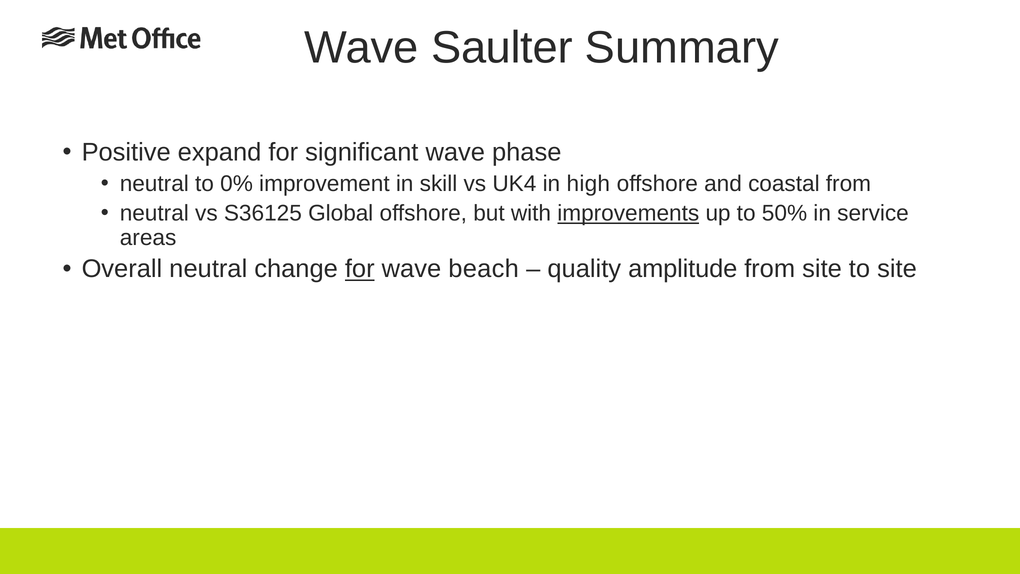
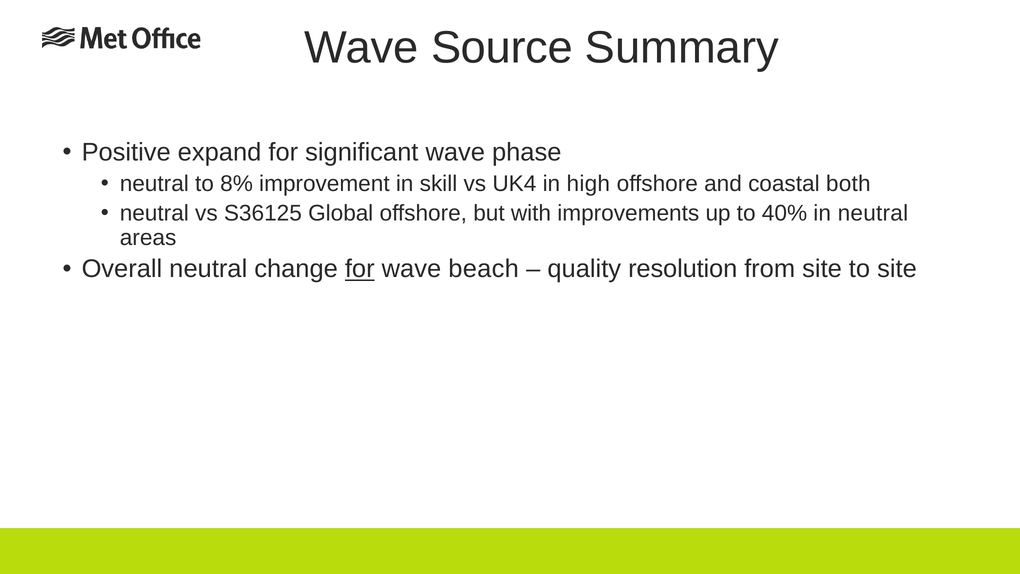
Saulter: Saulter -> Source (502, 48)
0%: 0% -> 8% (237, 184)
coastal from: from -> both (848, 184)
improvements underline: present -> none (628, 213)
50%: 50% -> 40% (784, 213)
in service: service -> neutral (873, 213)
amplitude: amplitude -> resolution (683, 269)
